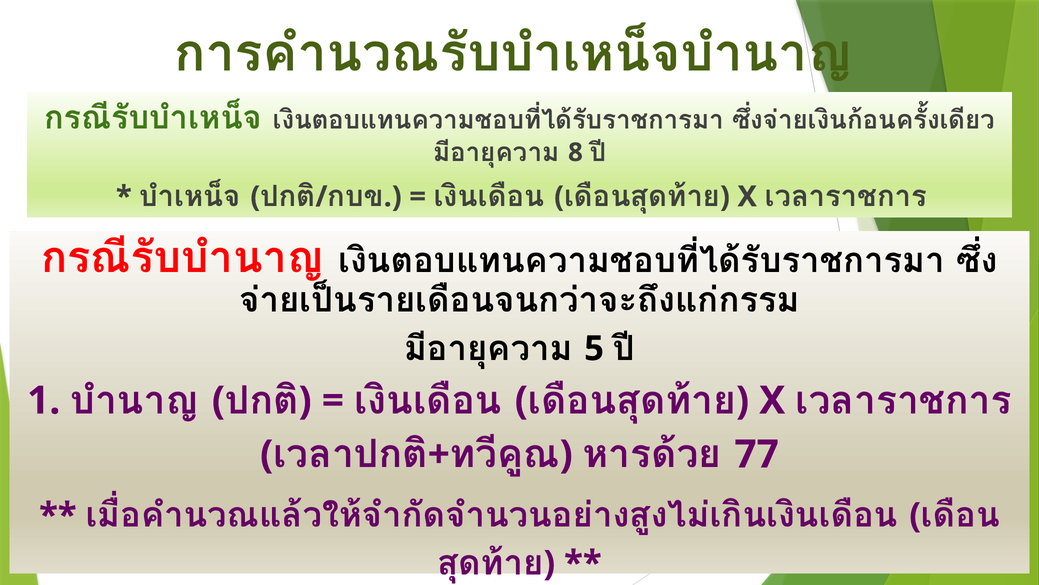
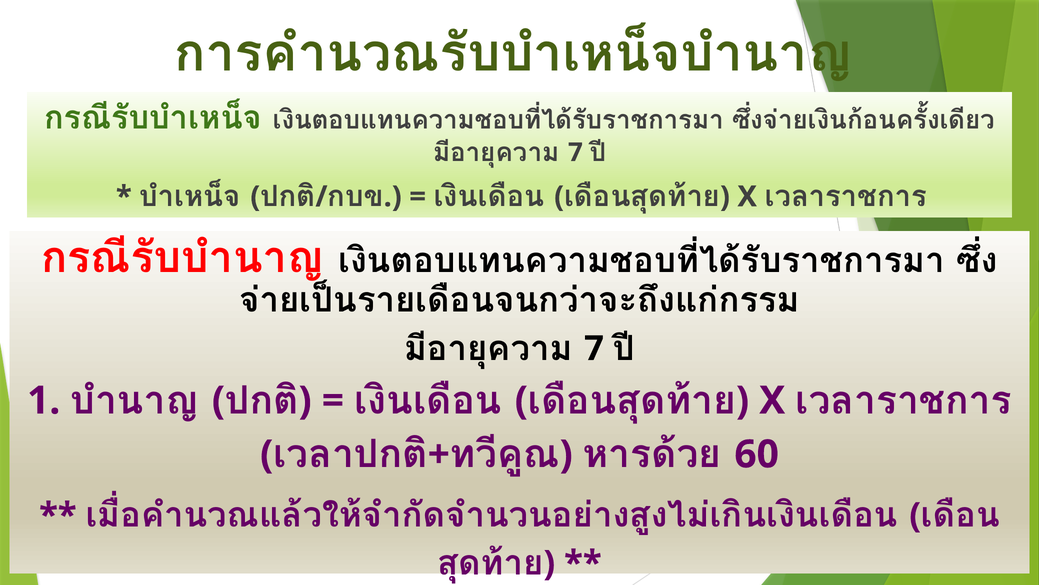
8: 8 -> 7 (575, 152)
5: 5 -> 7 (594, 348)
77: 77 -> 60 (757, 454)
